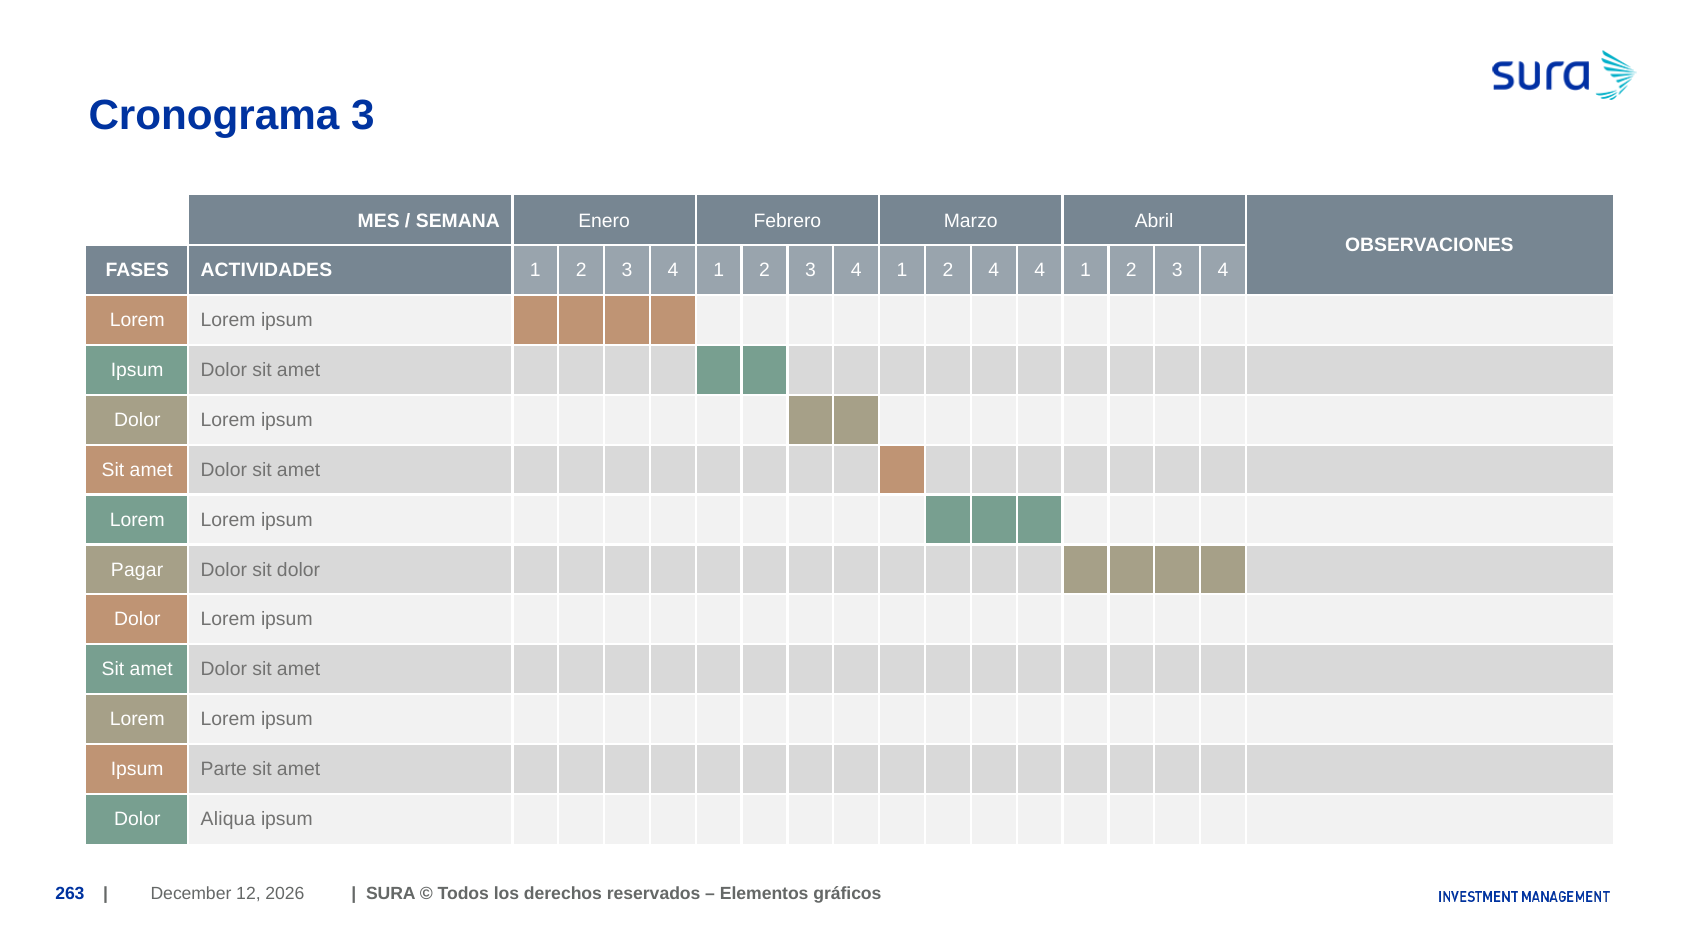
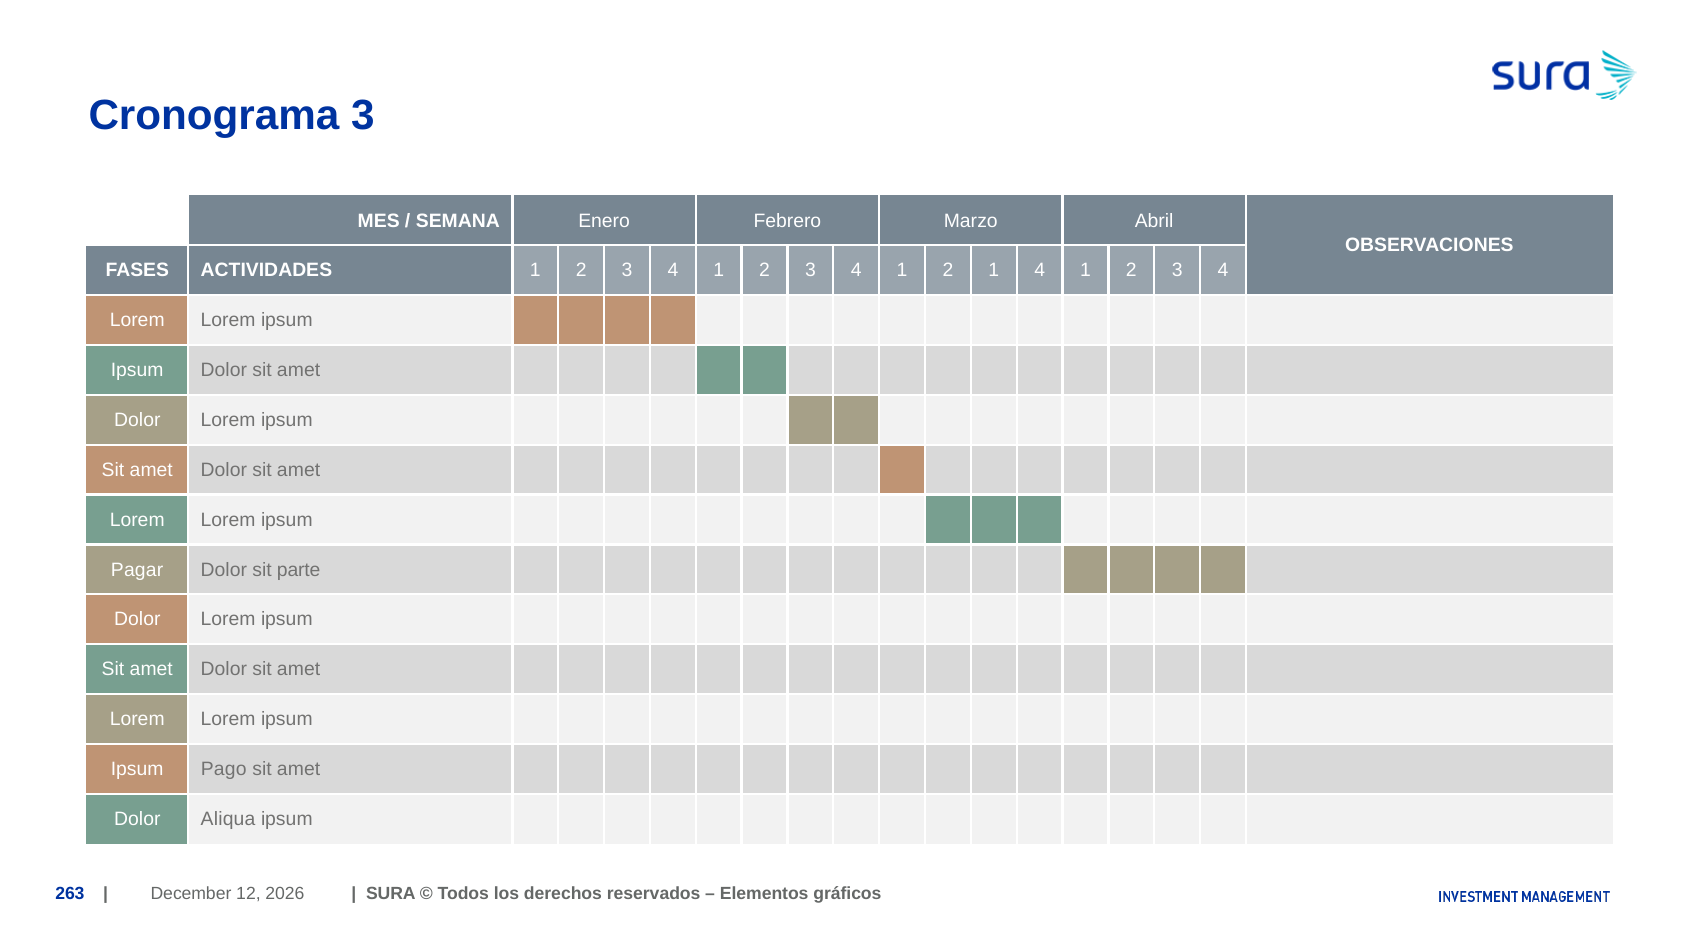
2 4: 4 -> 1 (994, 271)
sit dolor: dolor -> parte (299, 570)
Parte: Parte -> Pago (224, 769)
